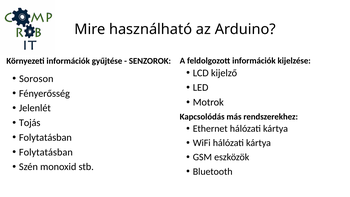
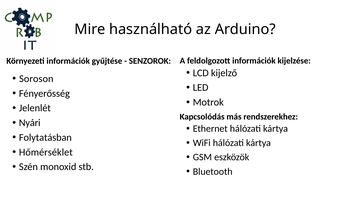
Tojás: Tojás -> Nyári (30, 123)
Folytatásban: Folytatásban -> Hőmérséklet (46, 152)
